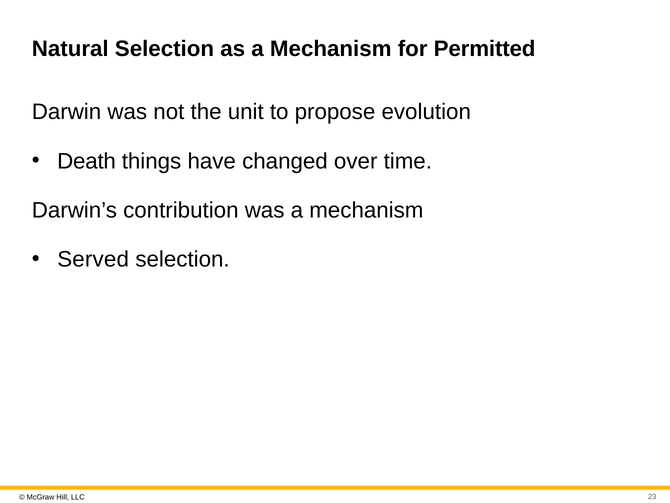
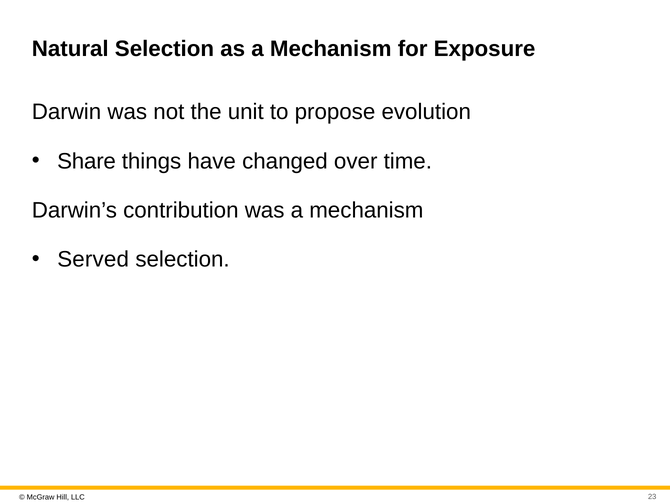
Permitted: Permitted -> Exposure (485, 49)
Death: Death -> Share (87, 161)
